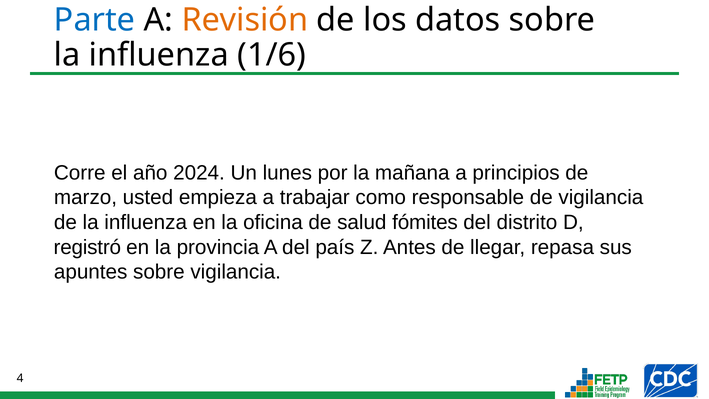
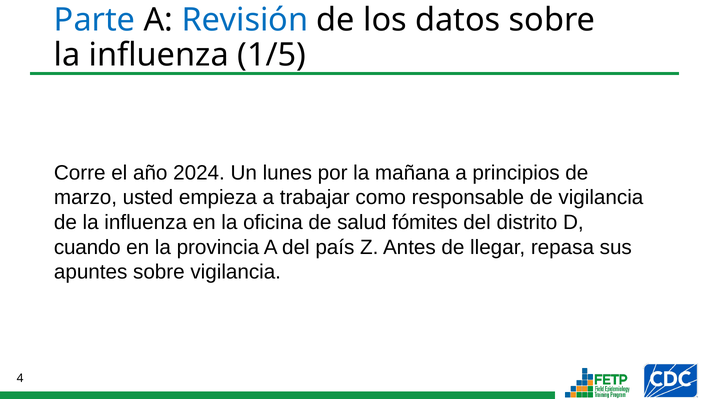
Revisión colour: orange -> blue (245, 20)
1/6: 1/6 -> 1/5 (272, 55)
registró: registró -> cuando (87, 247)
